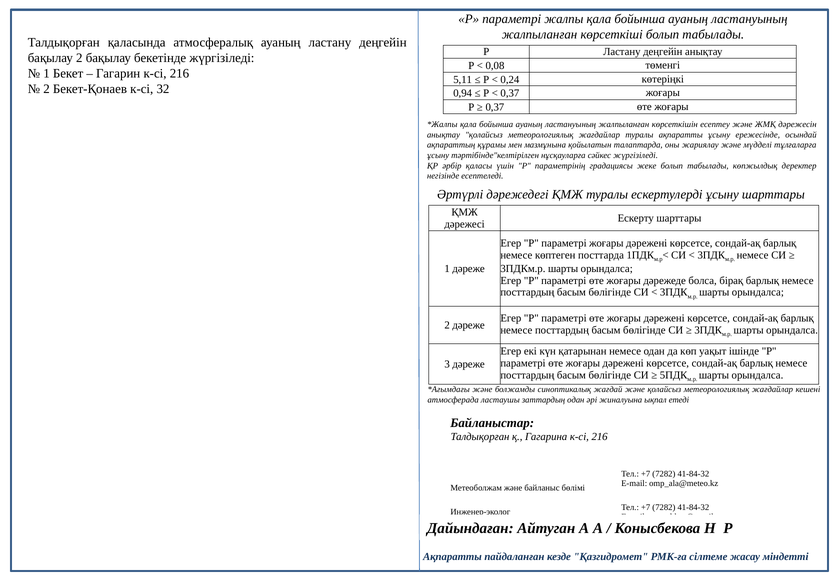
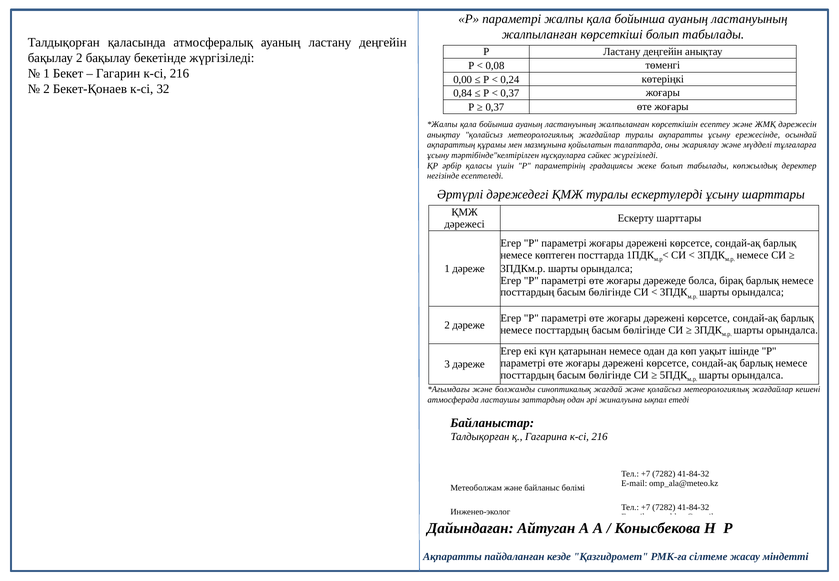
5,11: 5,11 -> 0,00 (463, 80)
0,94: 0,94 -> 0,84 (463, 93)
